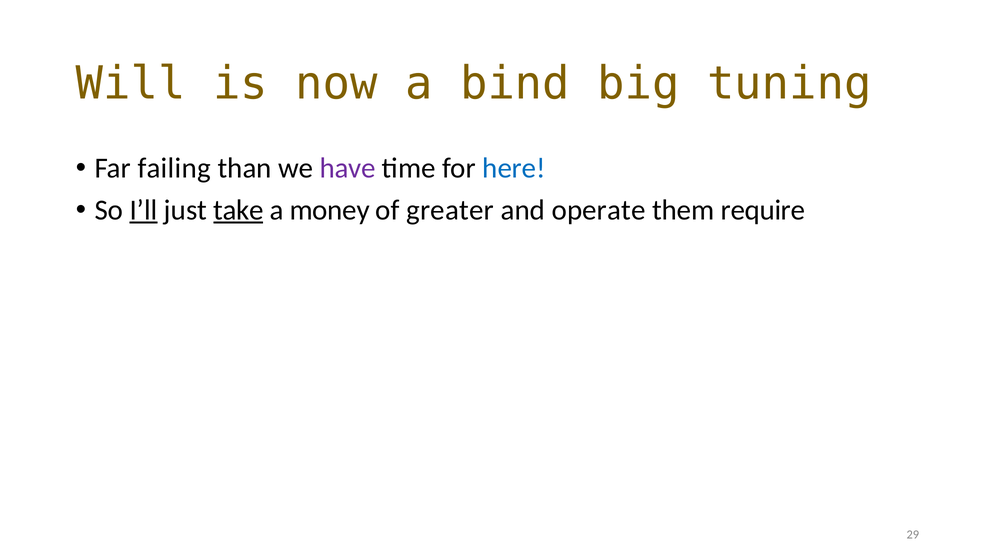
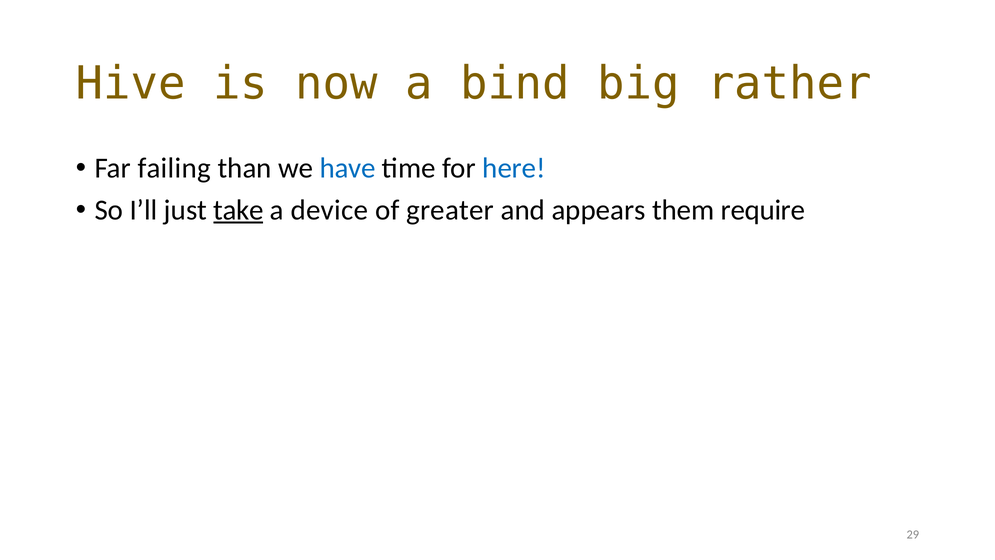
Will: Will -> Hive (131, 84)
tuning: tuning -> rather (789, 84)
have colour: purple -> blue (348, 168)
I’ll underline: present -> none (143, 210)
money: money -> device (329, 210)
operate: operate -> appears (599, 210)
